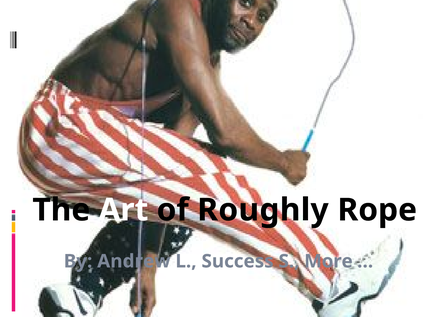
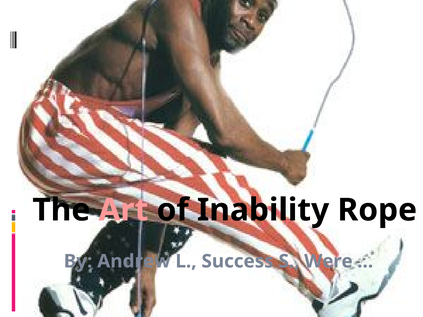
Art colour: white -> pink (123, 210)
Roughly: Roughly -> Inability (263, 210)
More: More -> Were (328, 261)
